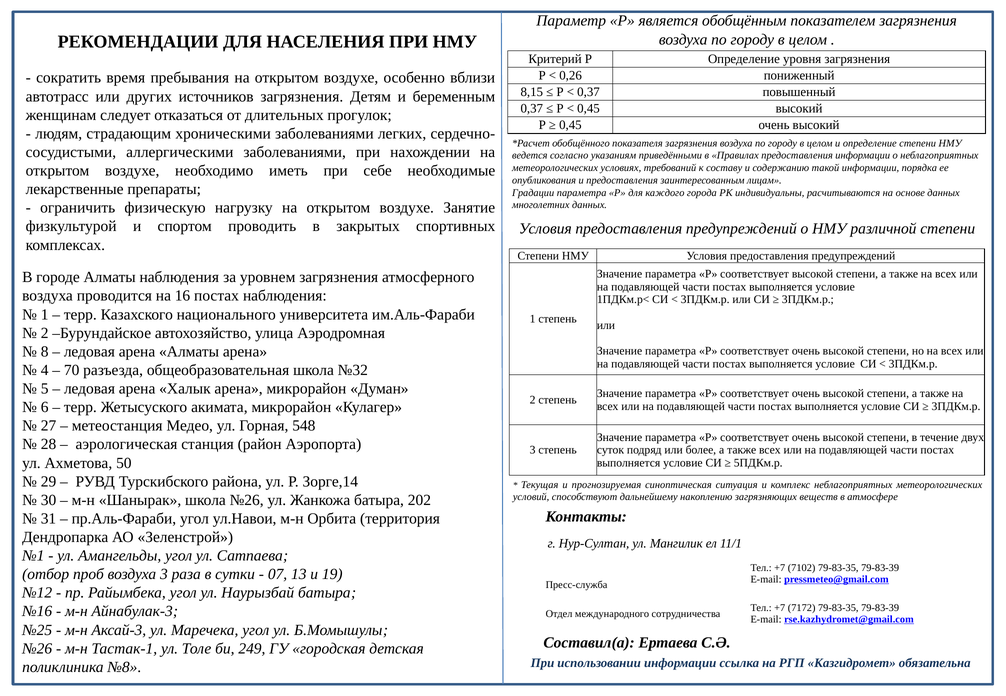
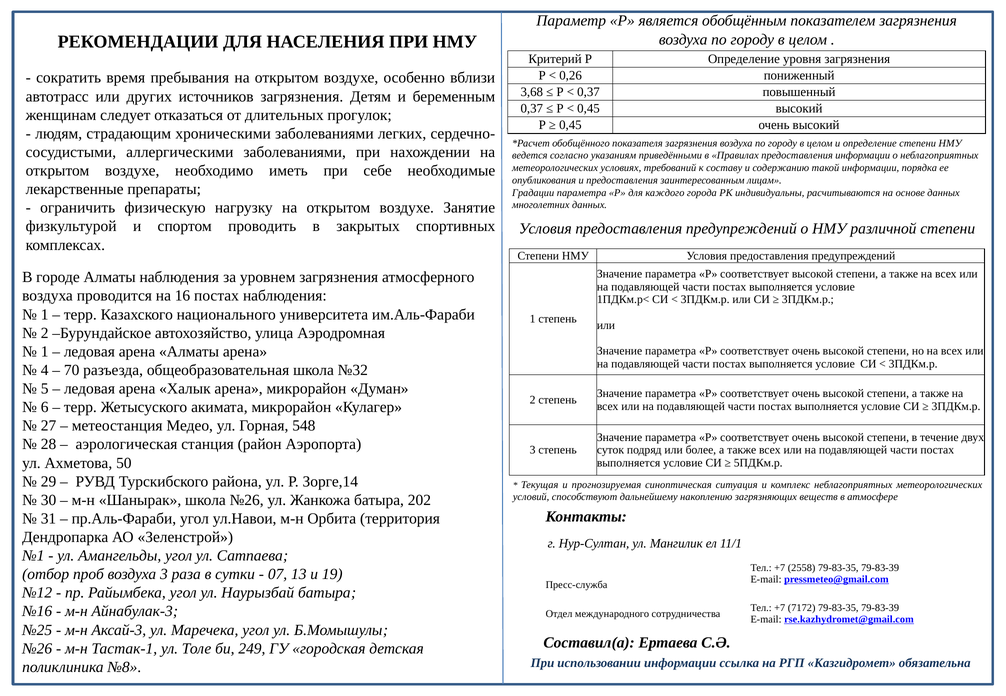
8,15: 8,15 -> 3,68 (532, 92)
8: 8 -> 1 (45, 352)
7102: 7102 -> 2558 (802, 568)
